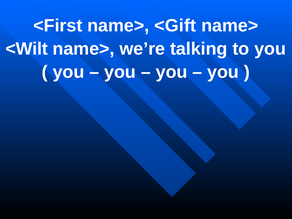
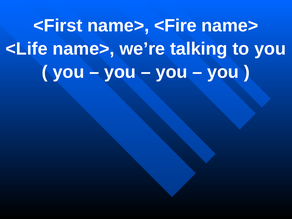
<Gift: <Gift -> <Fire (175, 26)
<Wilt: <Wilt -> <Life (27, 49)
